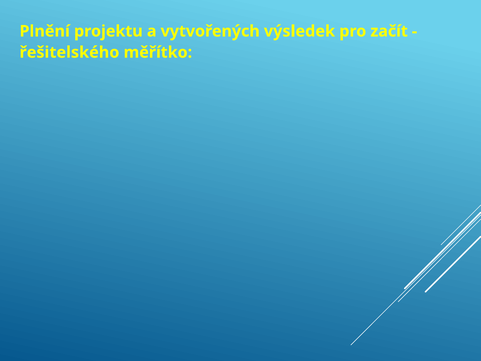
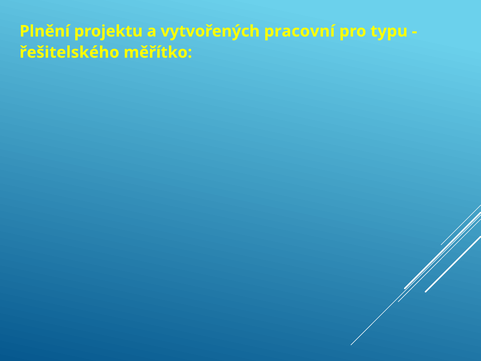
výsledek: výsledek -> pracovní (299, 31)
začít: začít -> typu (389, 31)
